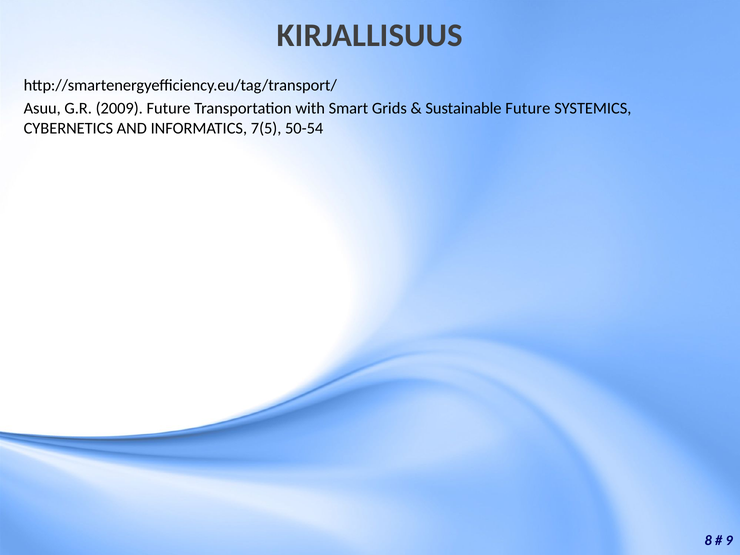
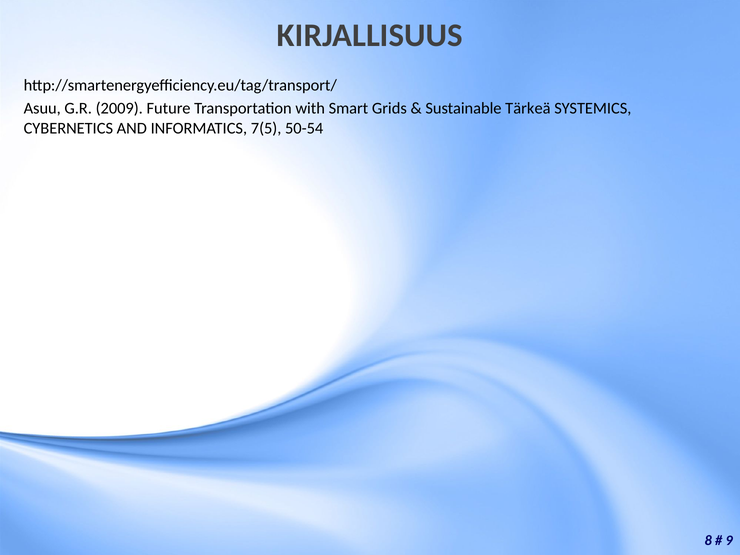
Sustainable Future: Future -> Tärkeä (528, 108)
